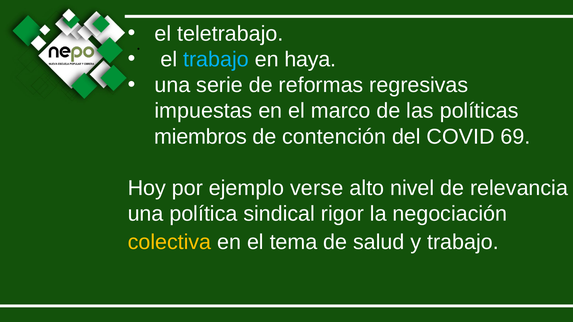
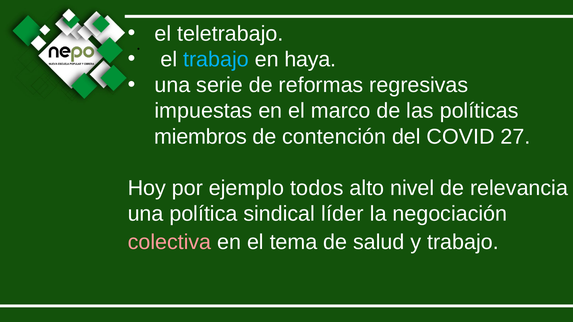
69: 69 -> 27 (515, 137)
verse: verse -> todos (317, 188)
rigor: rigor -> líder (342, 214)
colectiva colour: yellow -> pink (169, 242)
